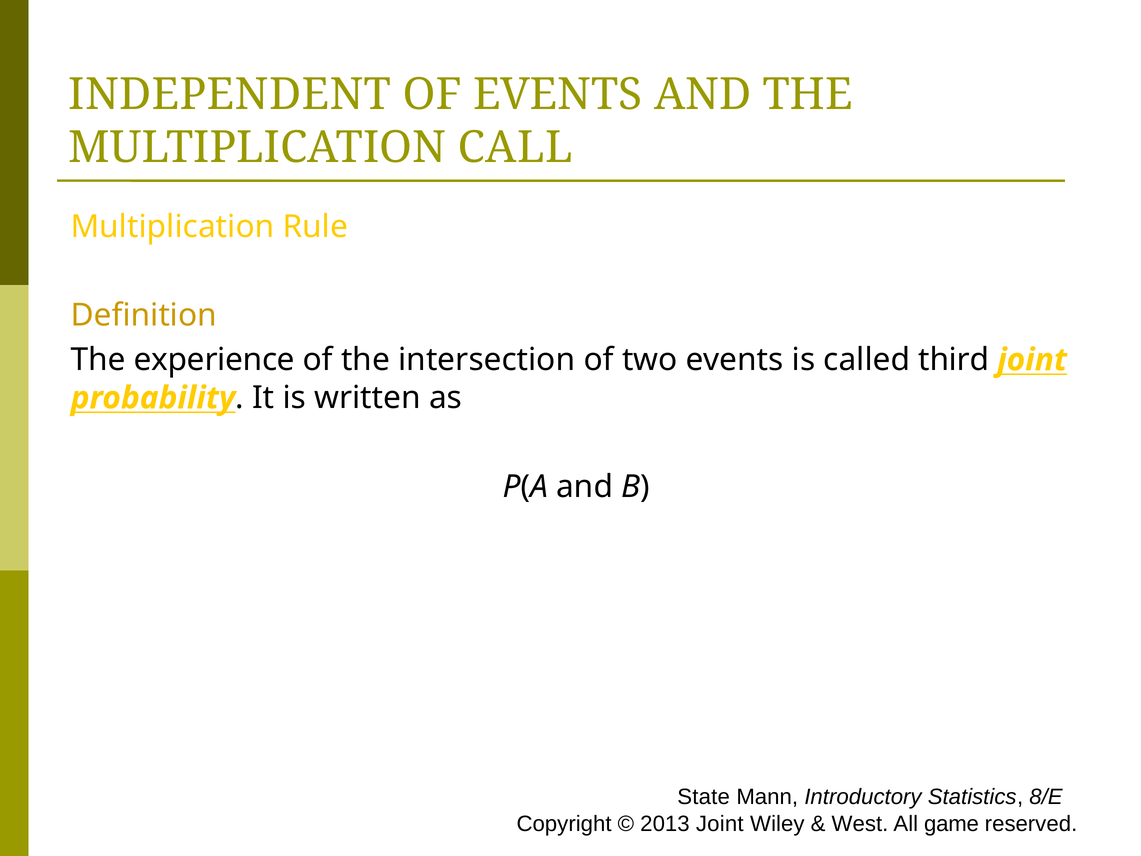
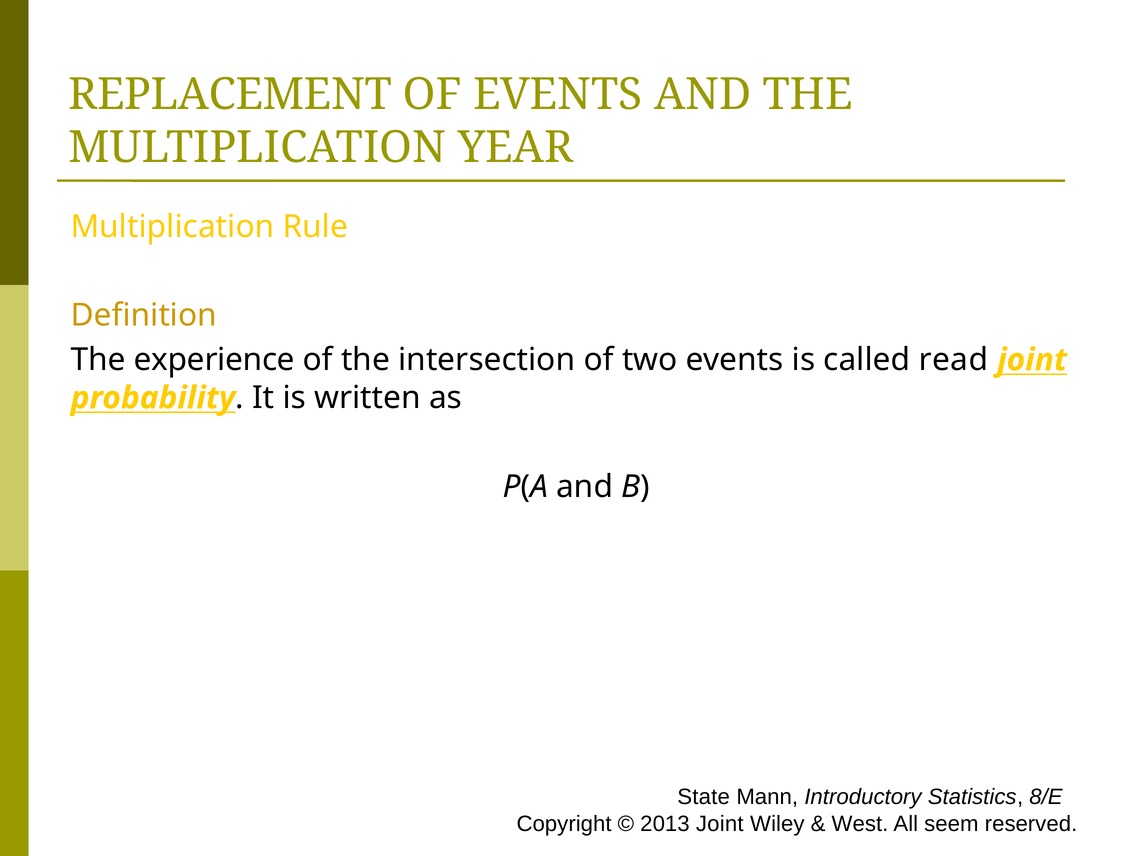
INDEPENDENT: INDEPENDENT -> REPLACEMENT (230, 94)
CALL: CALL -> YEAR (515, 148)
third: third -> read (953, 360)
game: game -> seem (951, 824)
